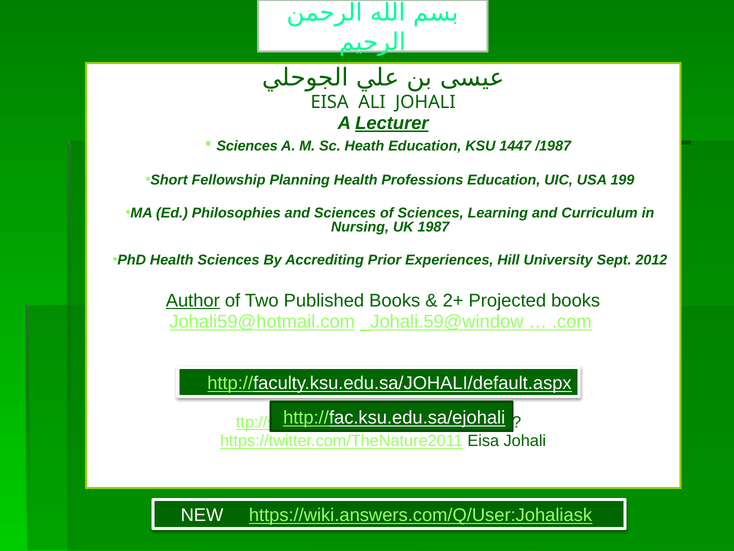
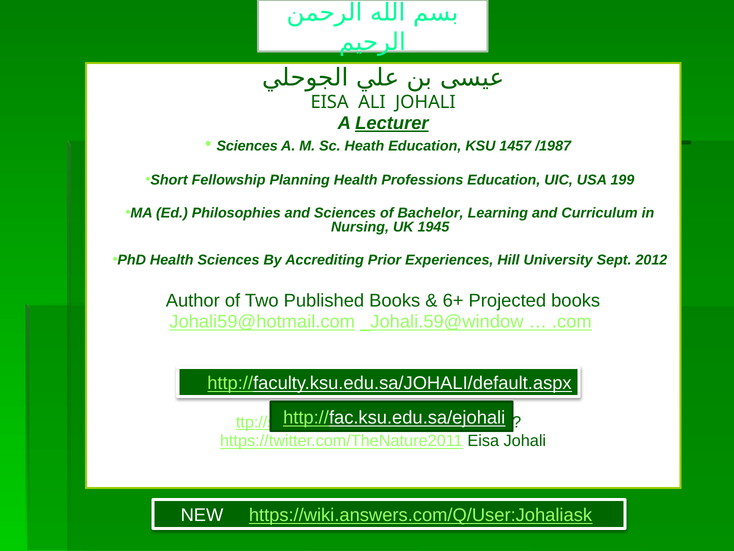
1447: 1447 -> 1457 (515, 146)
of Sciences: Sciences -> Bachelor (431, 213)
1987: 1987 -> 1945 (433, 227)
Author underline: present -> none (193, 300)
2+: 2+ -> 6+ (453, 300)
